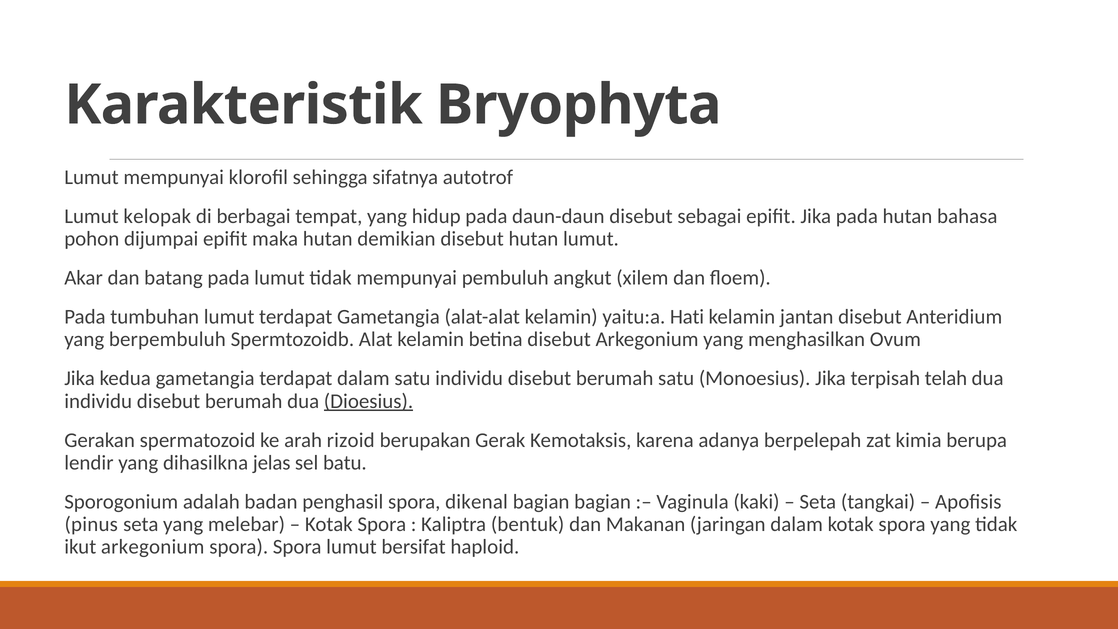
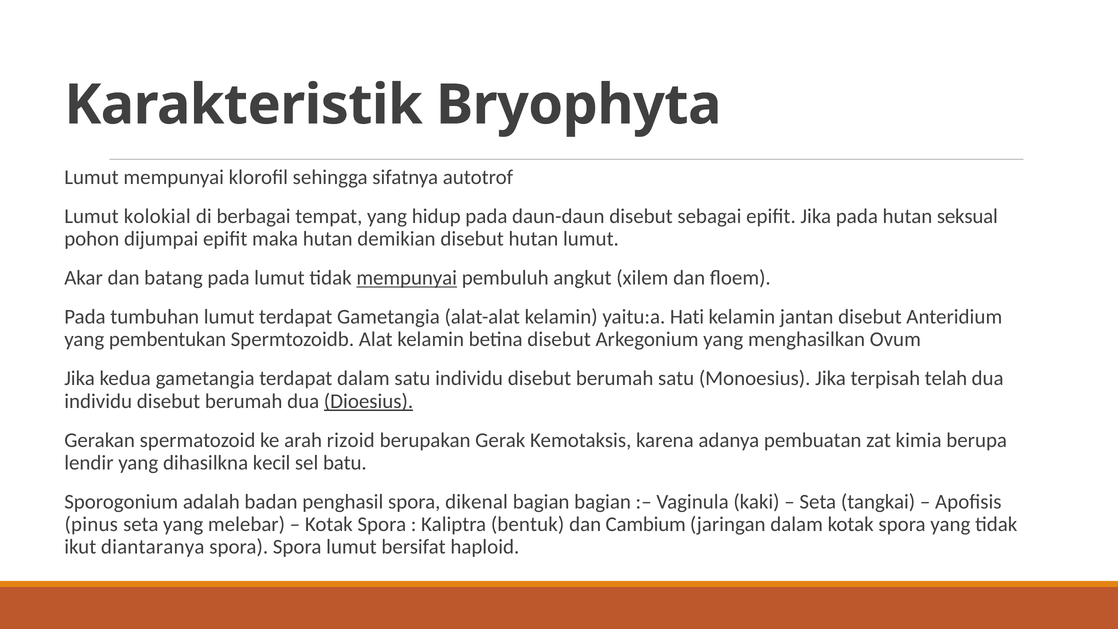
kelopak: kelopak -> kolokial (157, 216)
bahasa: bahasa -> seksual (967, 216)
mempunyai underline: none -> present (407, 278)
berpembuluh: berpembuluh -> pembentukan (168, 339)
berpelepah: berpelepah -> pembuatan (813, 440)
jelas: jelas -> kecil (272, 463)
Makanan: Makanan -> Cambium (646, 524)
ikut arkegonium: arkegonium -> diantaranya (153, 547)
